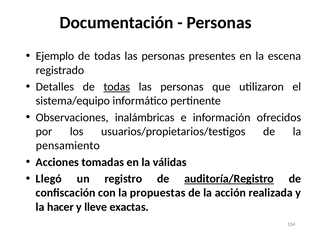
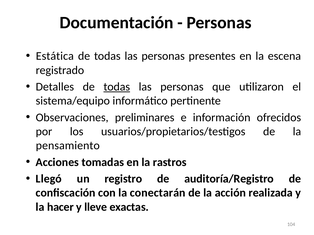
Ejemplo: Ejemplo -> Estática (55, 56)
inalámbricas: inalámbricas -> preliminares (145, 118)
válidas: válidas -> rastros (170, 163)
auditoría/Registro underline: present -> none (229, 179)
propuestas: propuestas -> conectarán (158, 193)
